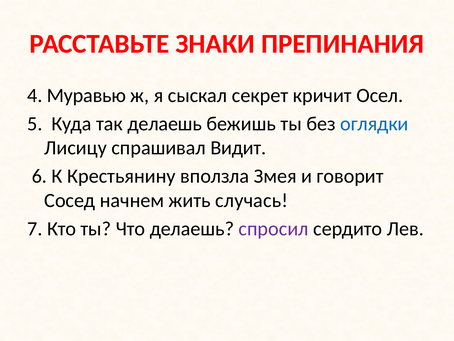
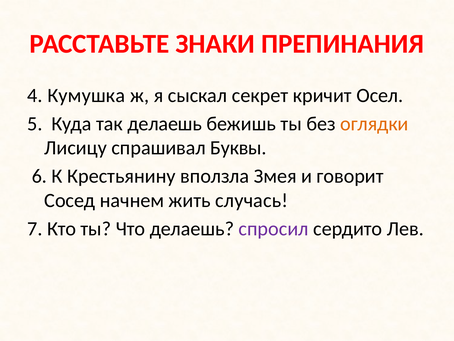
Муравью: Муравью -> Кумушка (86, 95)
оглядки colour: blue -> orange (374, 124)
Видит: Видит -> Буквы (238, 148)
